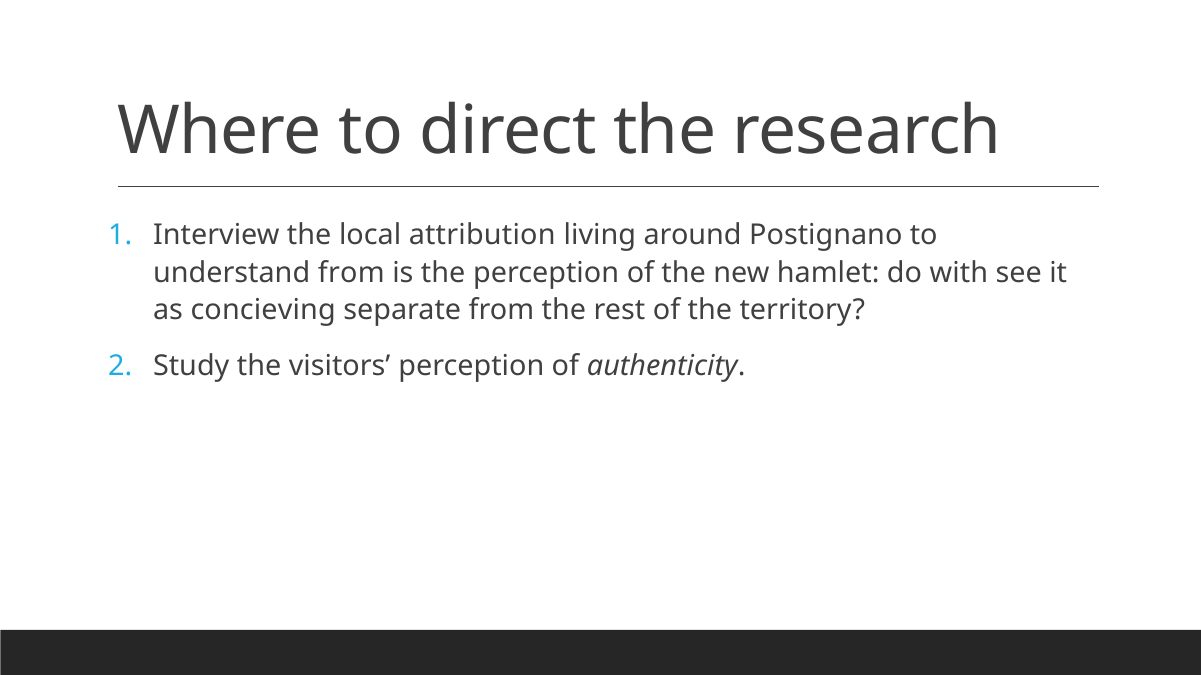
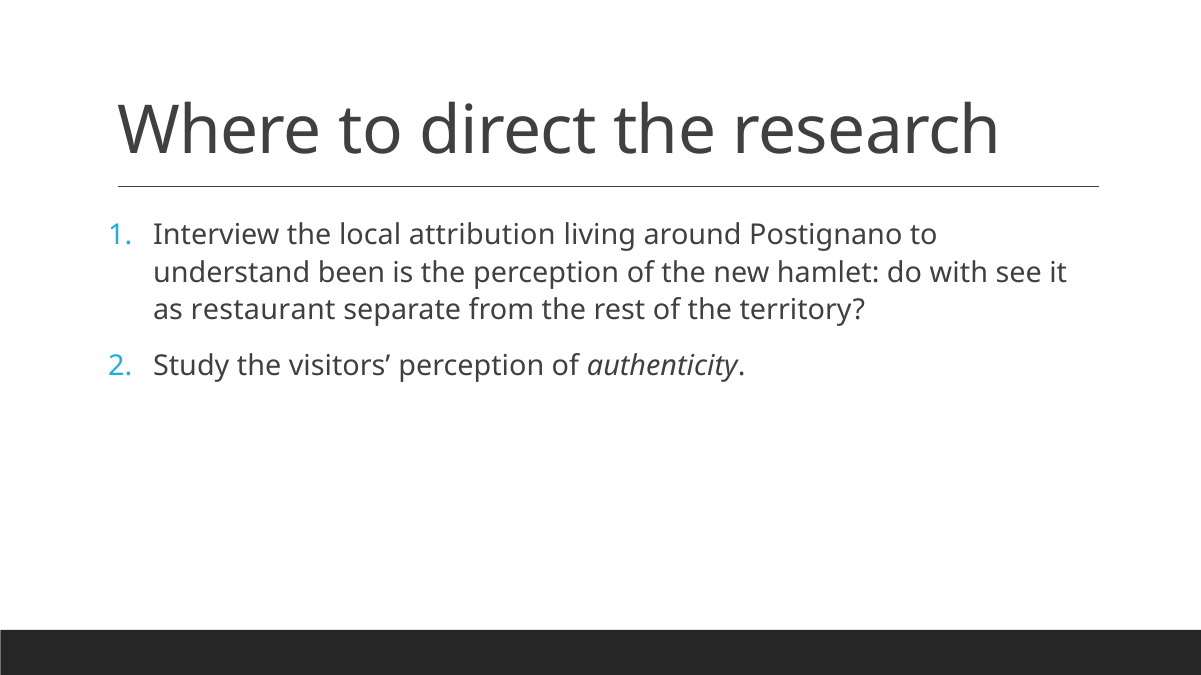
understand from: from -> been (352, 273)
concieving: concieving -> restaurant (263, 311)
